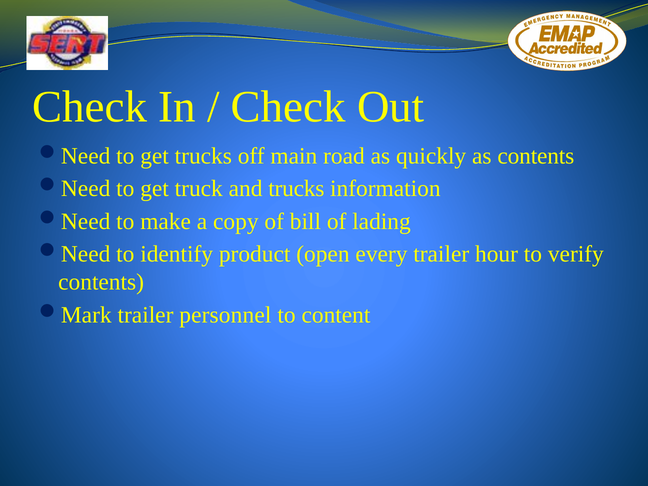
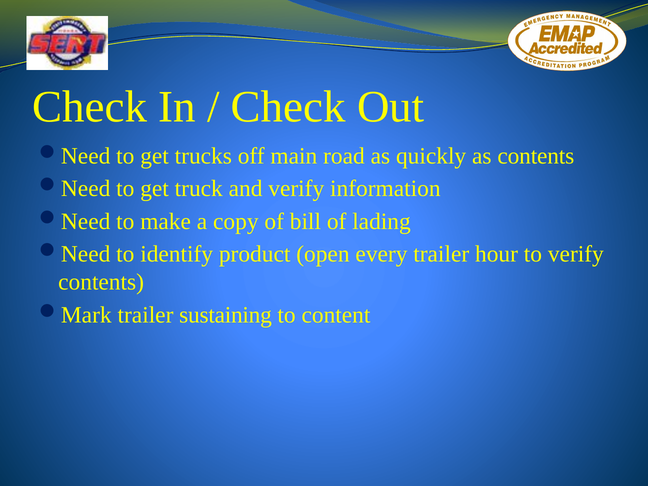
and trucks: trucks -> verify (296, 189)
personnel: personnel -> sustaining (226, 315)
